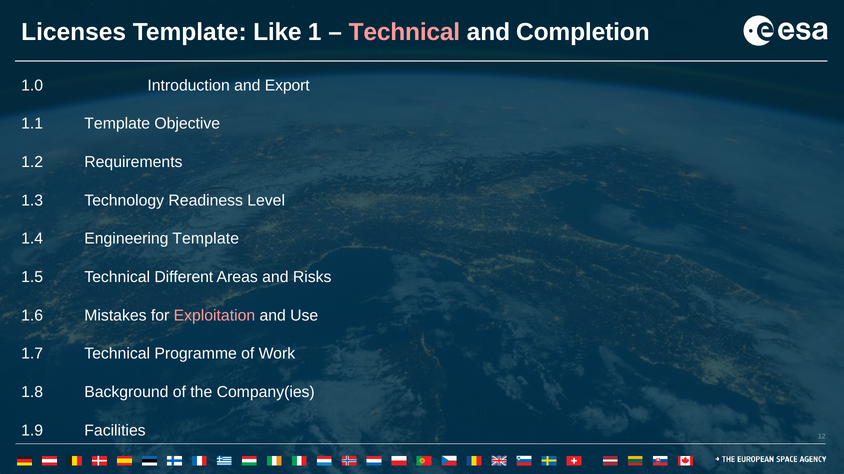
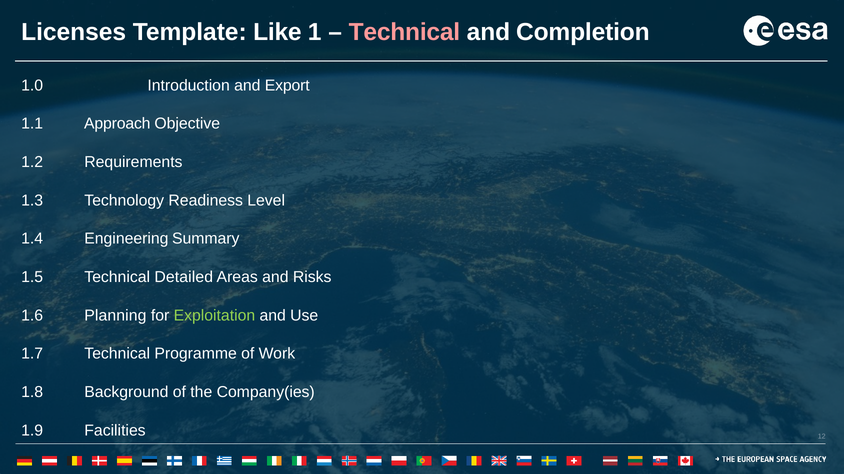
1.1 Template: Template -> Approach (117, 124)
Engineering Template: Template -> Summary (206, 238)
Different: Different -> Detailed (184, 277)
Mistakes: Mistakes -> Planning (115, 315)
Exploitation colour: pink -> light green (214, 315)
